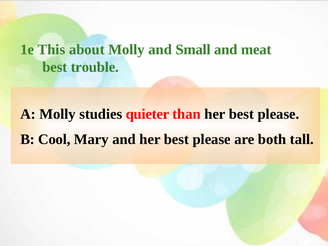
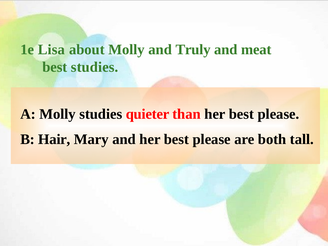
This: This -> Lisa (51, 50)
Small: Small -> Truly (193, 50)
best trouble: trouble -> studies (95, 67)
Cool: Cool -> Hair (54, 139)
